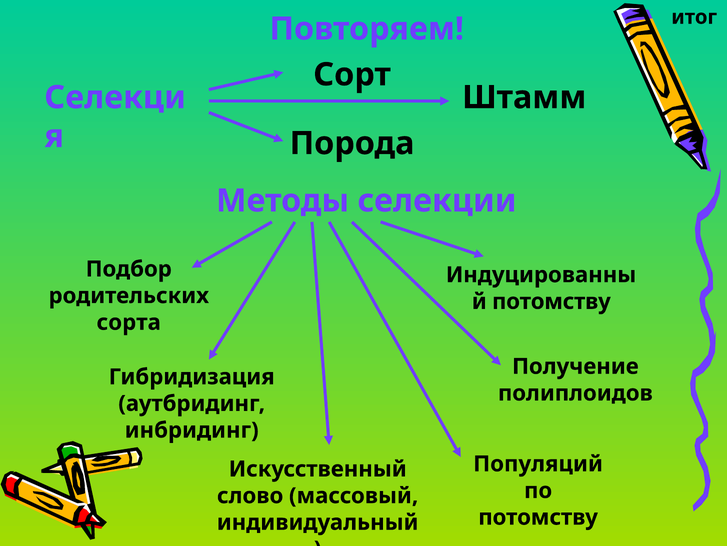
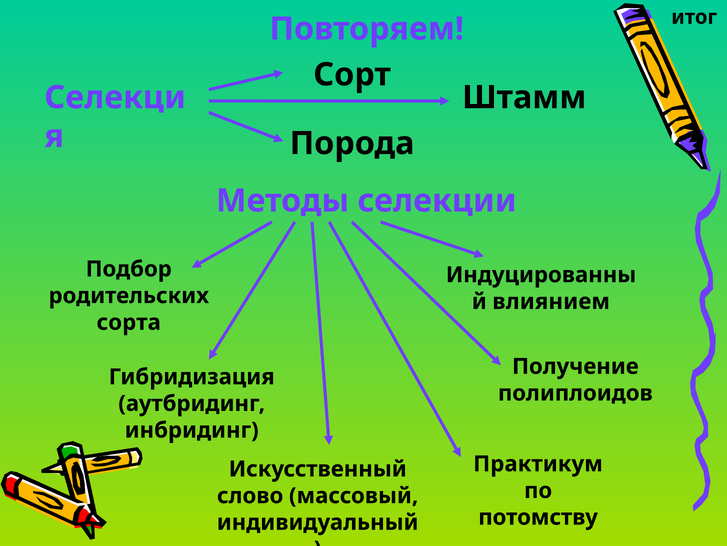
потомству: потомству -> влиянием (551, 301)
Популяций: Популяций -> Практикум (538, 463)
